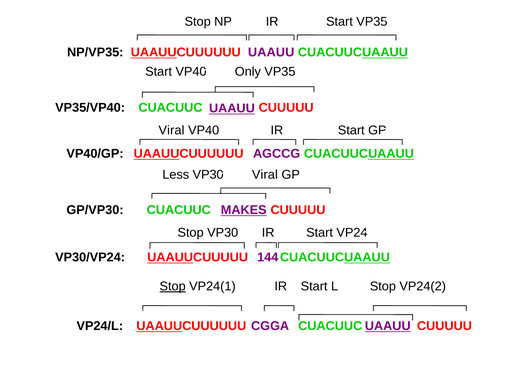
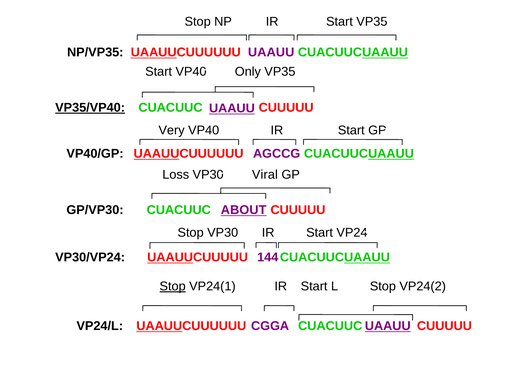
VP35/VP40 underline: none -> present (90, 108)
Viral: Viral -> Very (172, 130)
Less: Less -> Loss (176, 175)
MAKES: MAKES -> ABOUT (244, 210)
